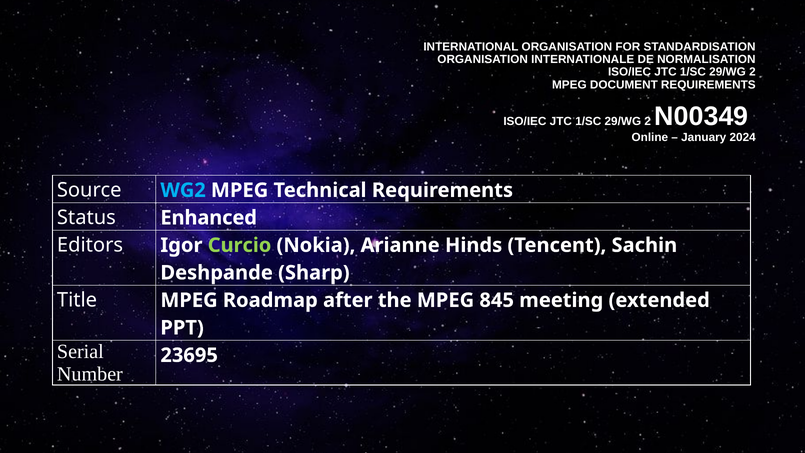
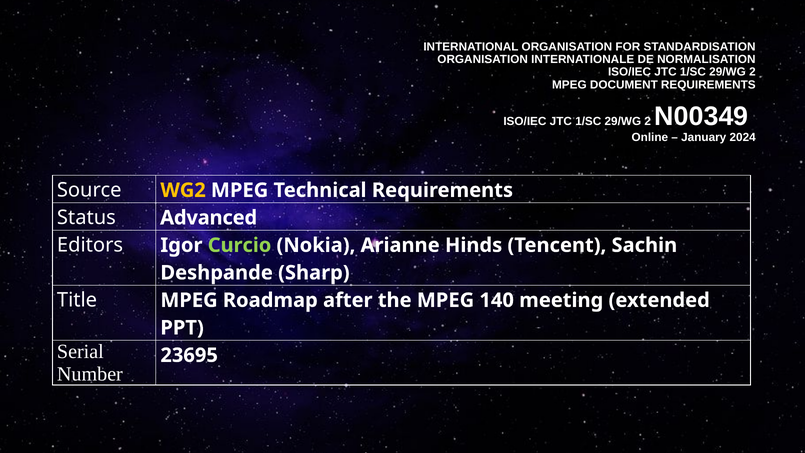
WG2 colour: light blue -> yellow (183, 190)
Enhanced: Enhanced -> Advanced (209, 218)
845: 845 -> 140 (497, 300)
